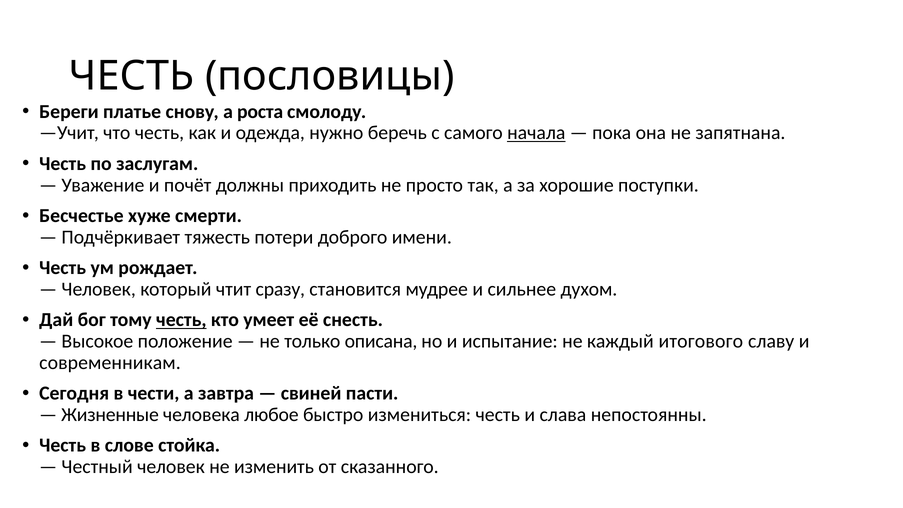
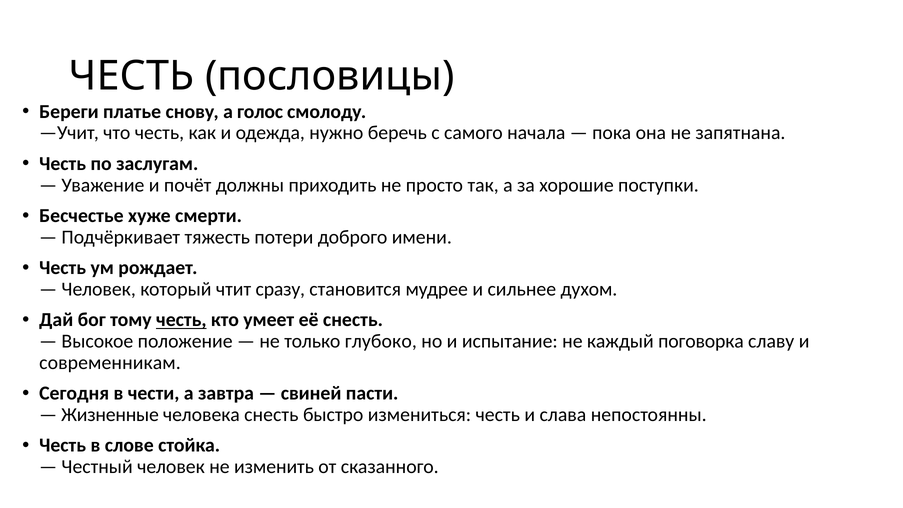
роста: роста -> голос (260, 112)
начала underline: present -> none (536, 133)
описана: описана -> глубоко (381, 341)
итогового: итогового -> поговорка (701, 341)
человека любое: любое -> снесть (271, 415)
